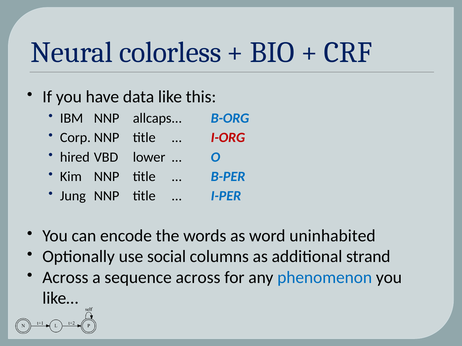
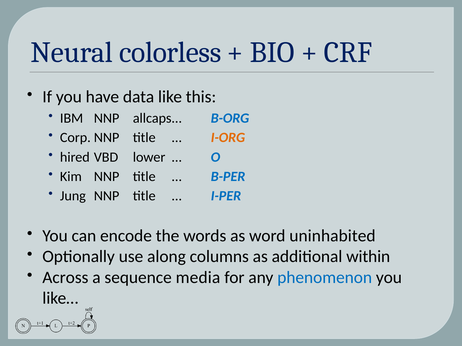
I-ORG colour: red -> orange (228, 138)
social: social -> along (166, 257)
strand: strand -> within (368, 257)
sequence across: across -> media (198, 278)
